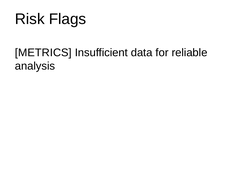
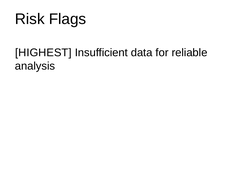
METRICS: METRICS -> HIGHEST (43, 52)
